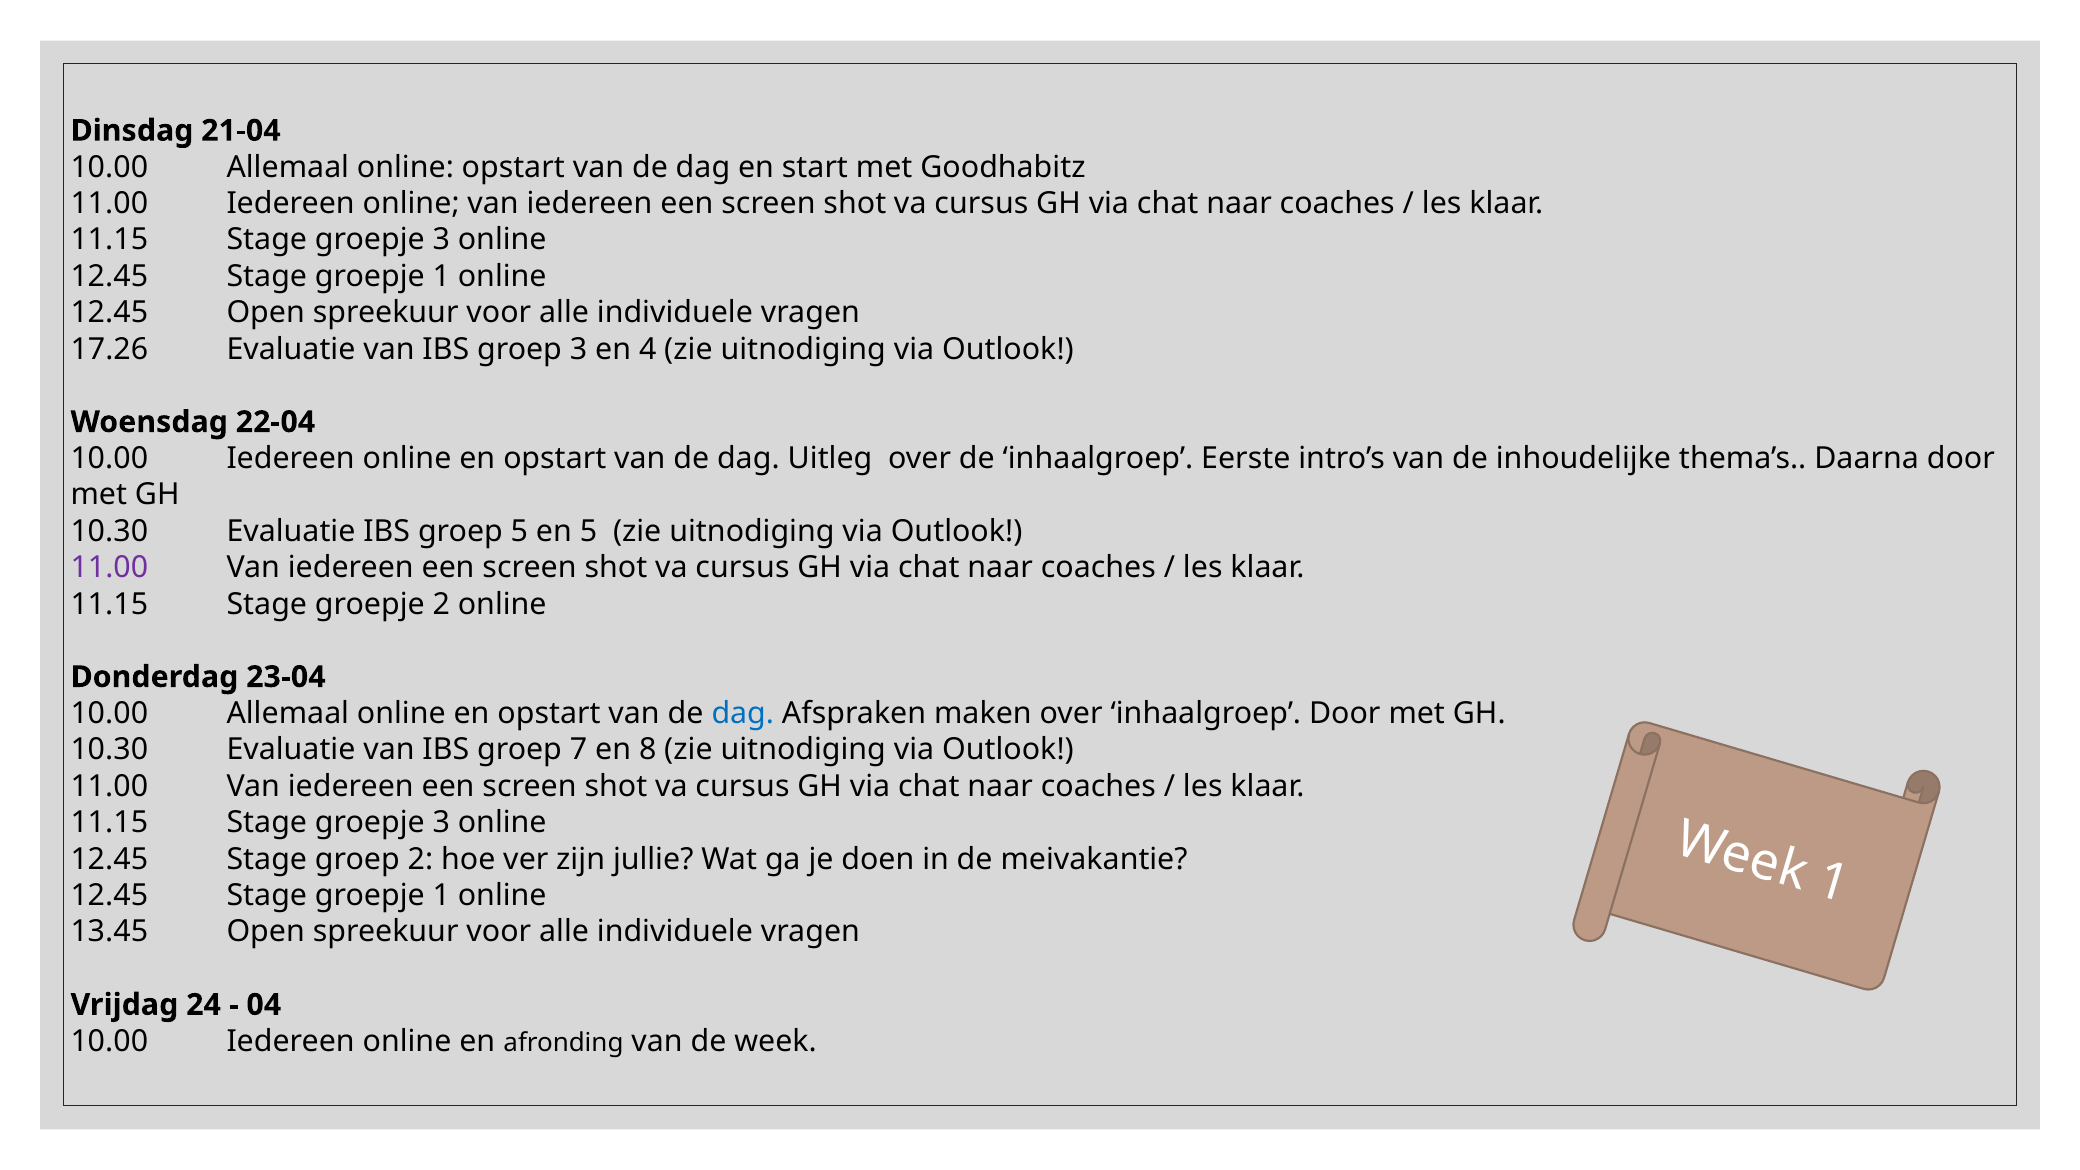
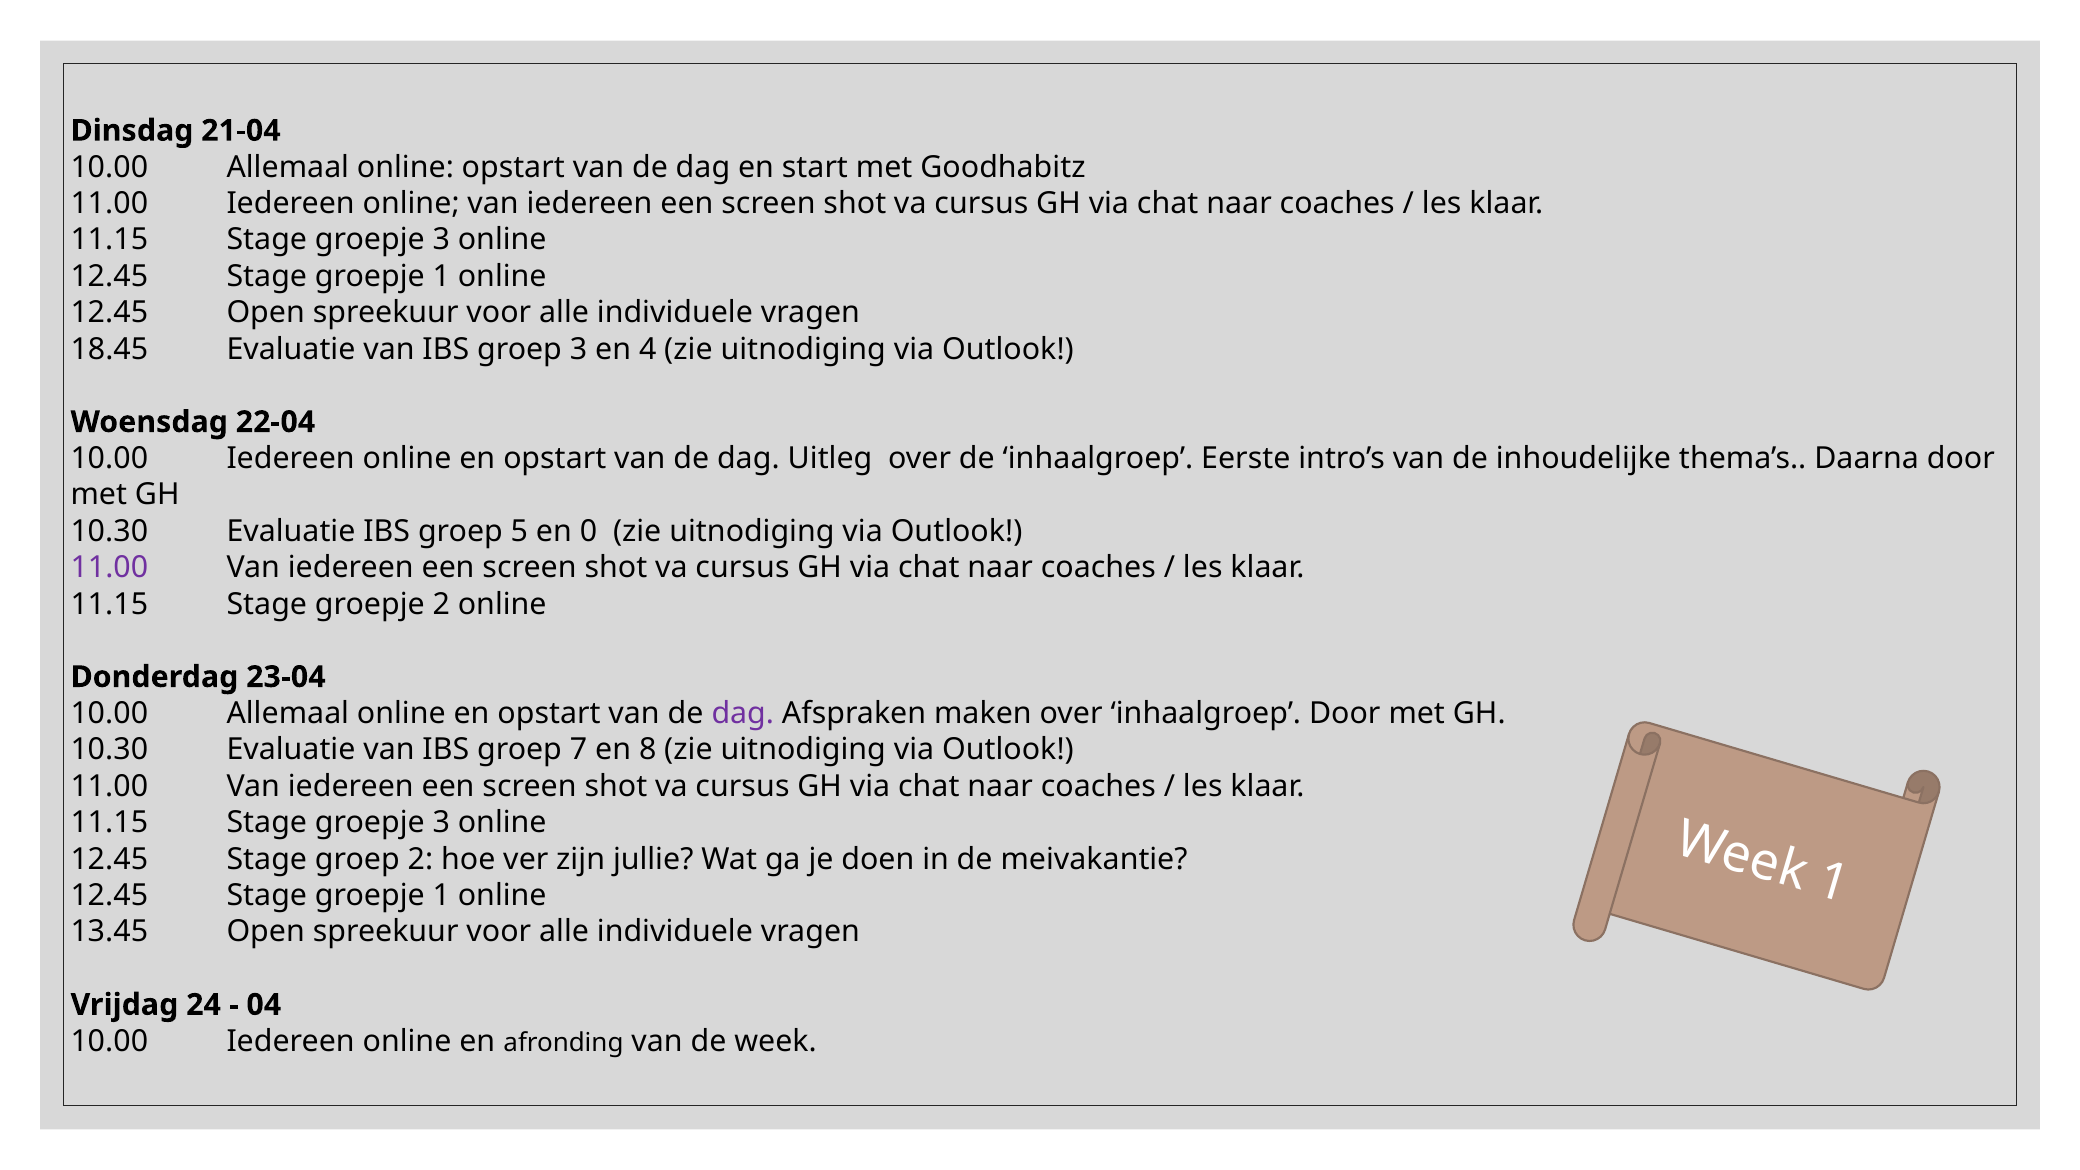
17.26: 17.26 -> 18.45 (109, 349)
en 5: 5 -> 0 (588, 531)
dag colour: blue -> purple (743, 713)
